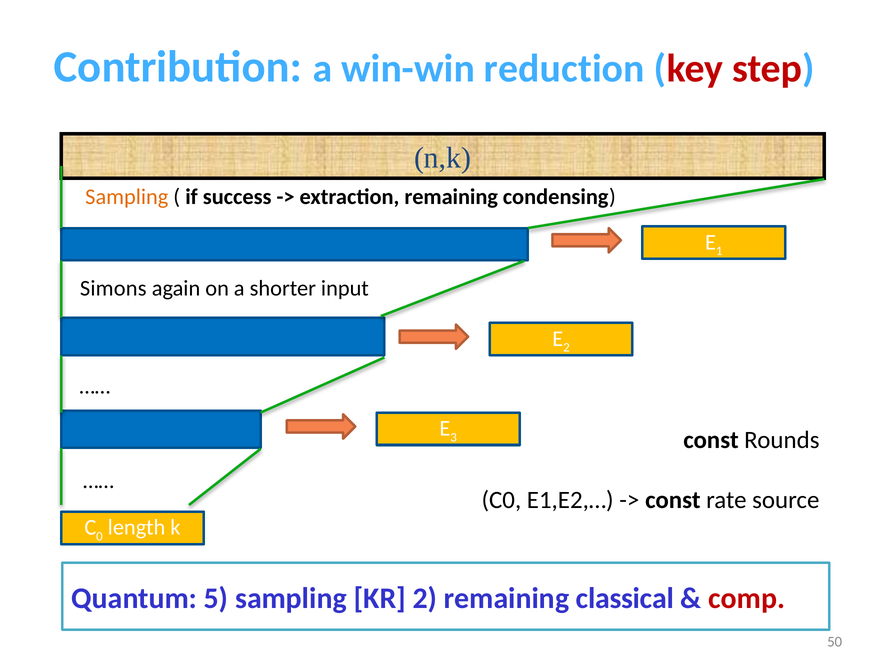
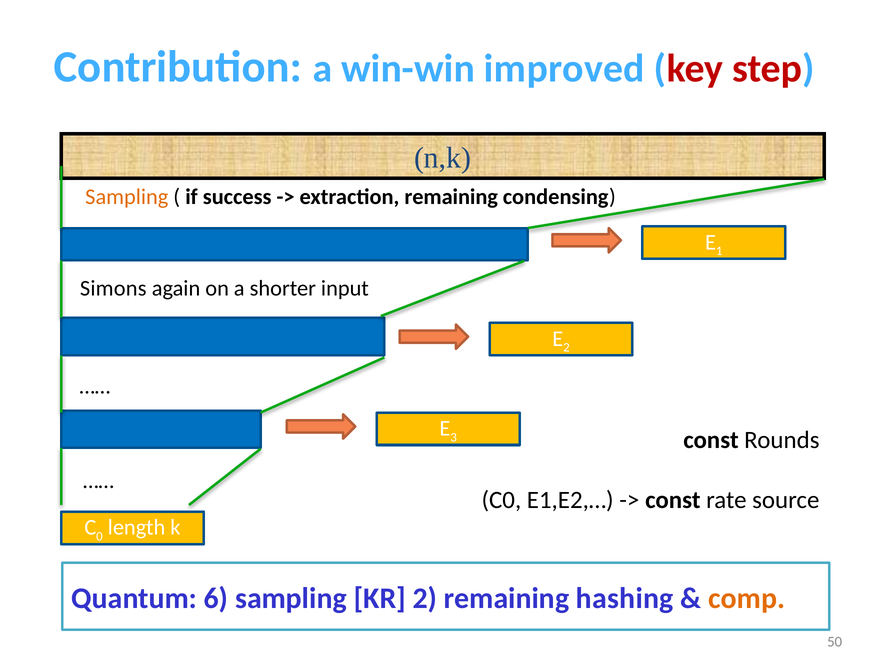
reduction: reduction -> improved (564, 69)
5: 5 -> 6 (216, 598)
classical: classical -> hashing (625, 598)
comp colour: red -> orange (747, 598)
